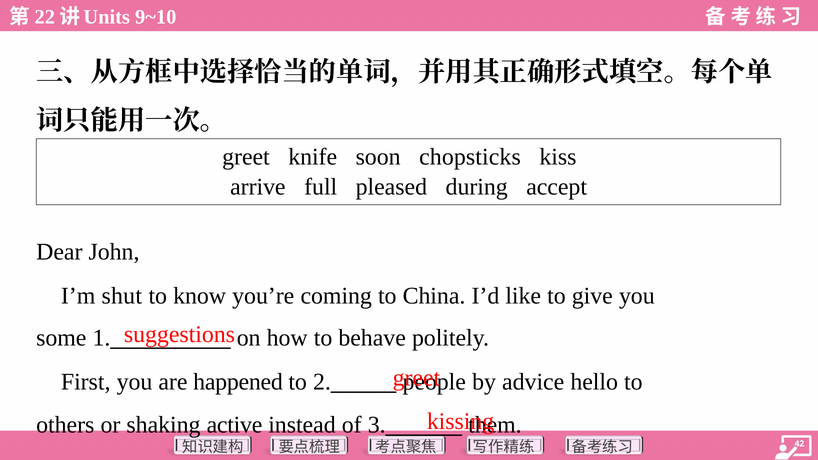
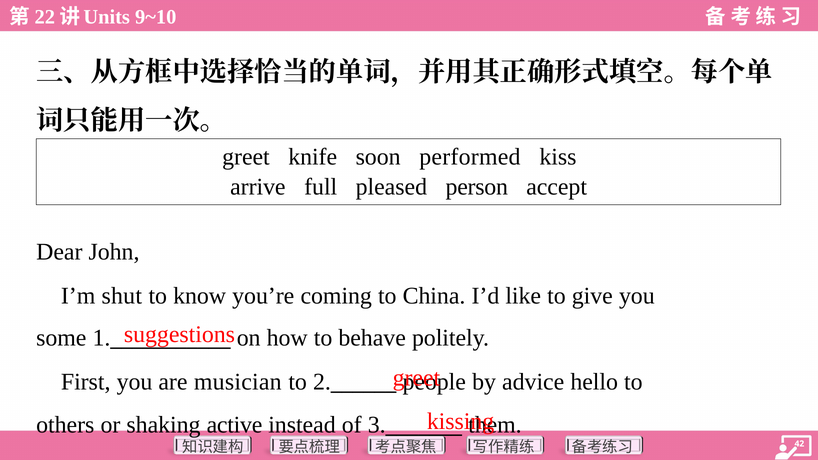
chopsticks: chopsticks -> performed (470, 157)
during: during -> person (477, 187)
happened: happened -> musician (238, 382)
